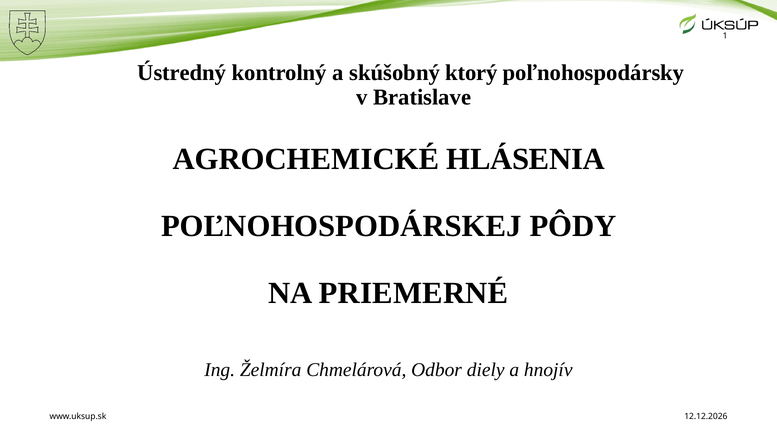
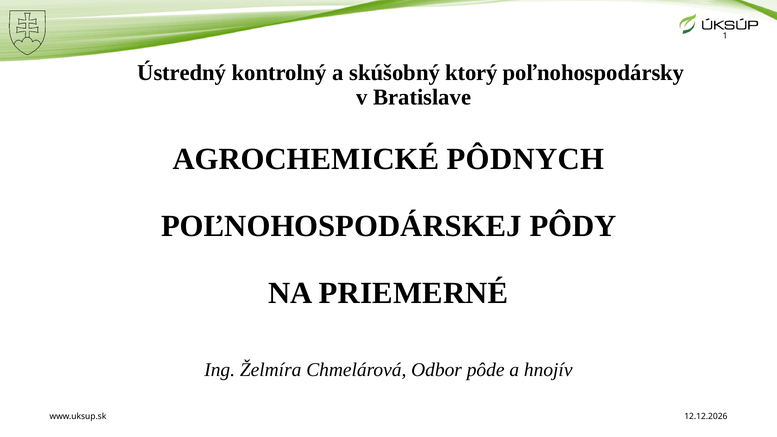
HLÁSENIA: HLÁSENIA -> PÔDNYCH (525, 159)
diely: diely -> pôde (486, 370)
